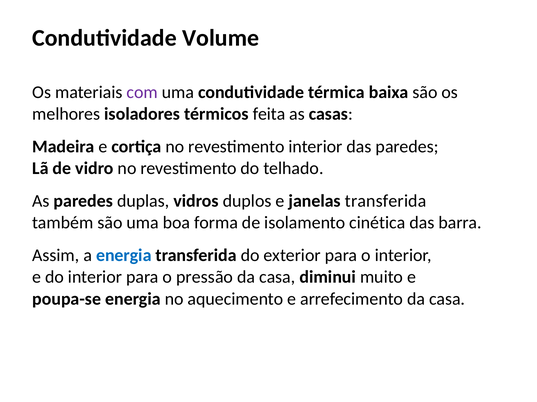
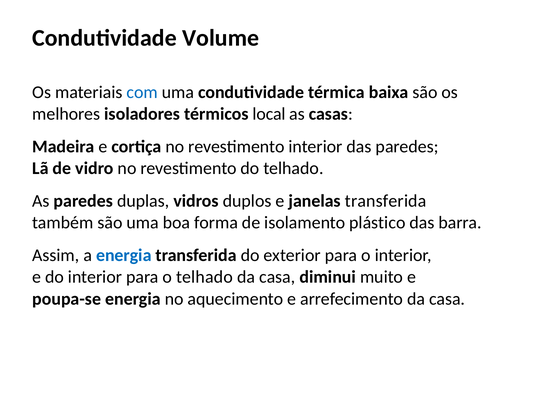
com colour: purple -> blue (142, 92)
feita: feita -> local (269, 114)
cinética: cinética -> plástico (377, 223)
o pressão: pressão -> telhado (205, 278)
